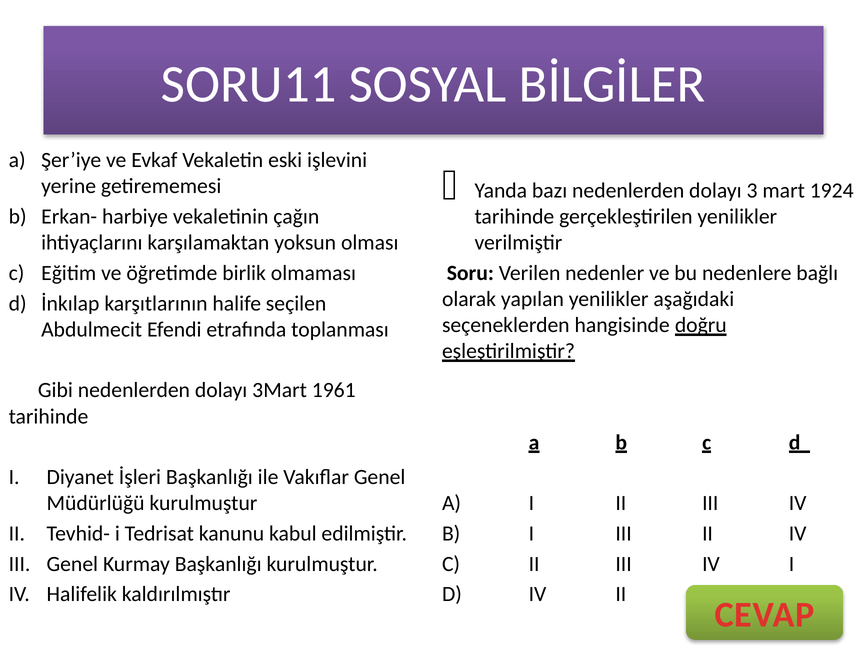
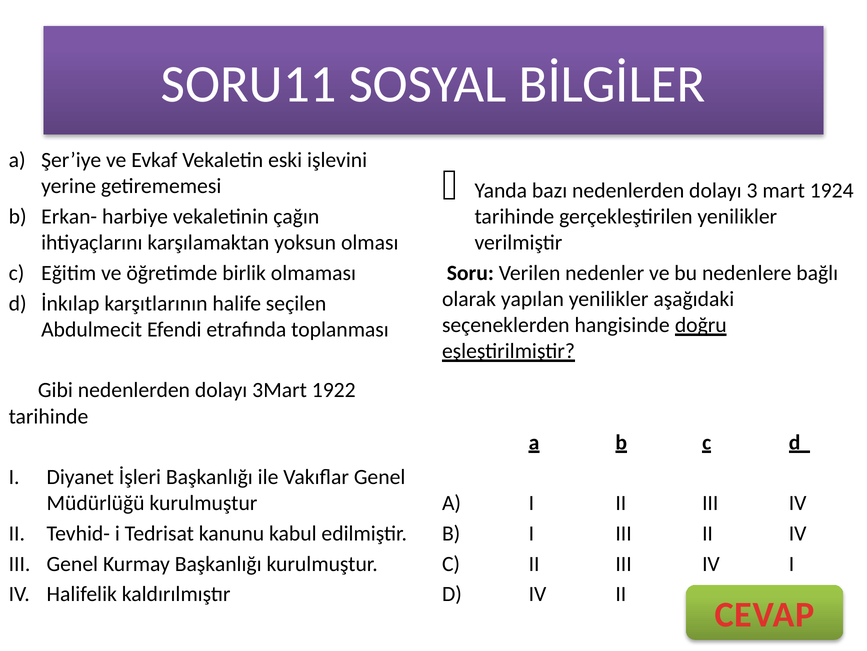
1961: 1961 -> 1922 (334, 390)
